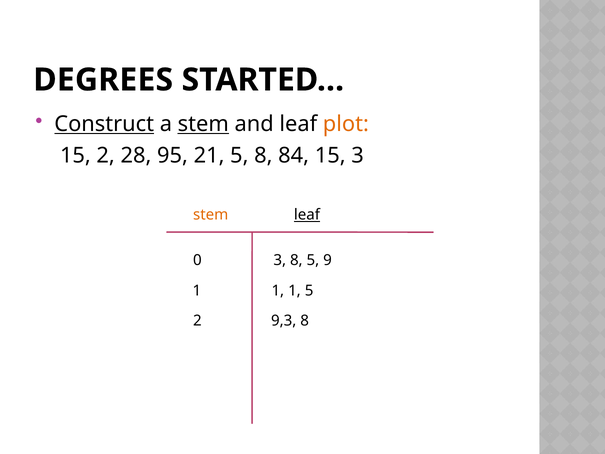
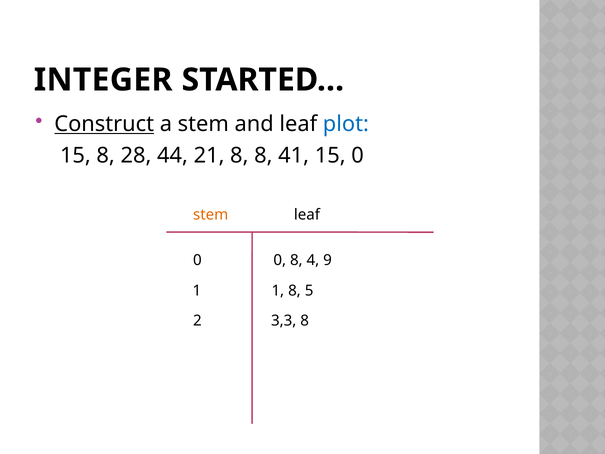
DEGREES: DEGREES -> INTEGER (103, 80)
stem underline: present -> none (203, 124)
plot colour: orange -> blue (346, 124)
15 2: 2 -> 8 (106, 155)
95: 95 -> 44 (173, 155)
21 5: 5 -> 8 (239, 155)
84: 84 -> 41 (294, 155)
15 3: 3 -> 0 (358, 155)
leaf underline: present -> none (307, 215)
3: 3 -> 0 (280, 260)
8 5: 5 -> 4 (313, 260)
1 1: 1 -> 8 (294, 290)
9,3: 9,3 -> 3,3 (284, 321)
